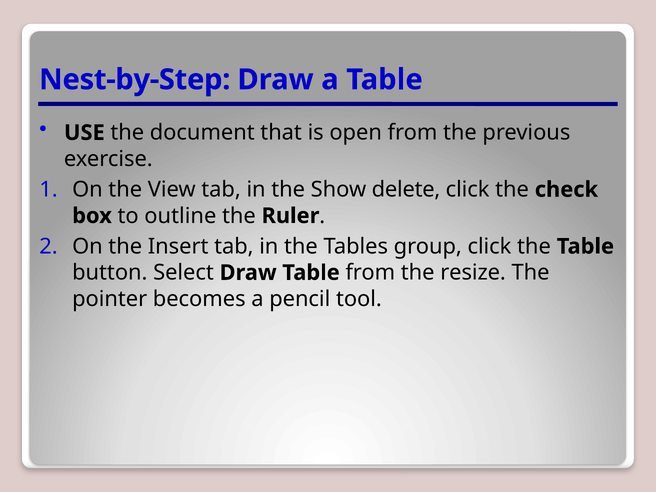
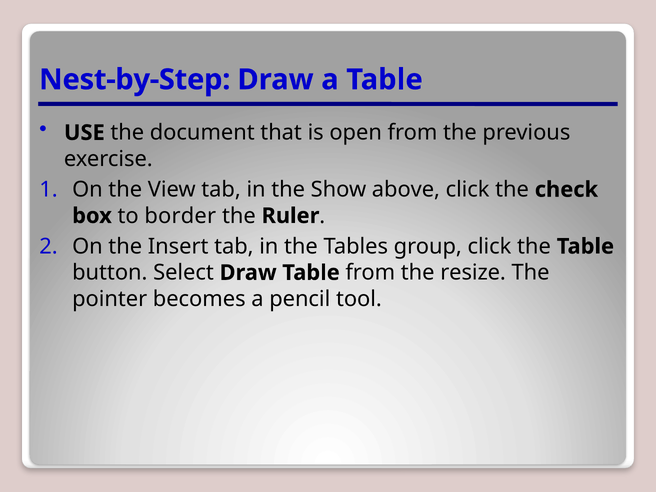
delete: delete -> above (406, 190)
outline: outline -> border (180, 216)
